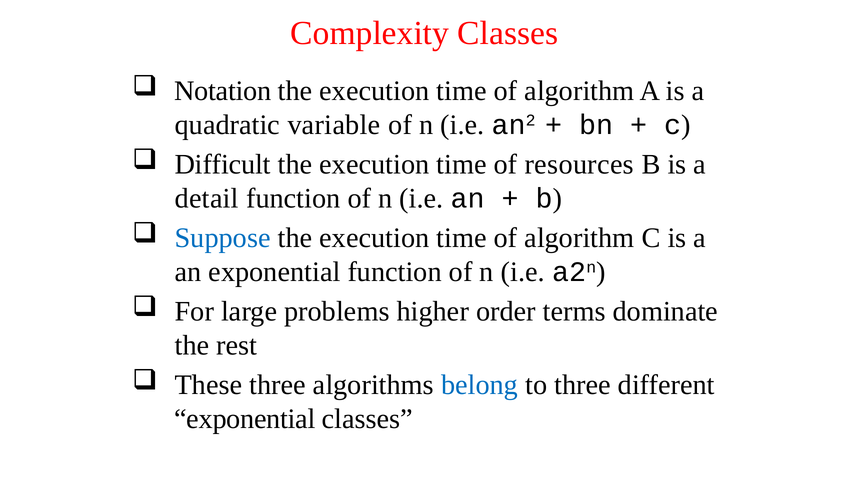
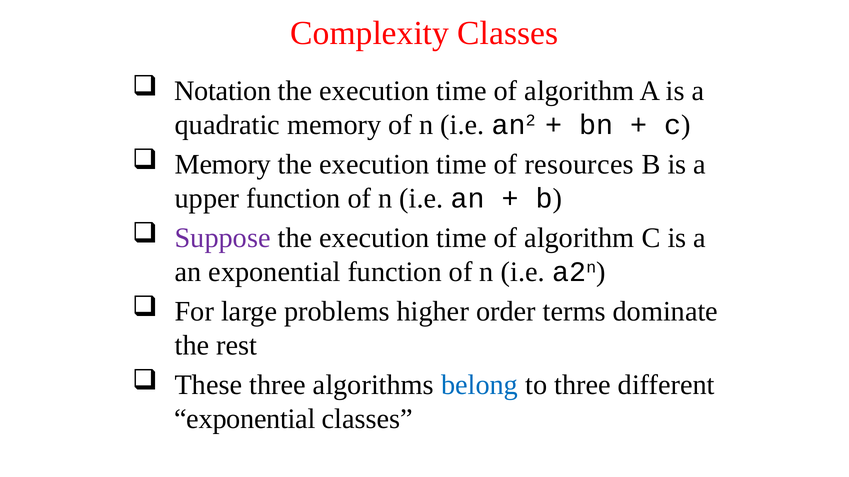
quadratic variable: variable -> memory (334, 125)
Difficult: Difficult -> Memory (223, 165)
detail: detail -> upper (207, 199)
Suppose colour: blue -> purple (223, 238)
